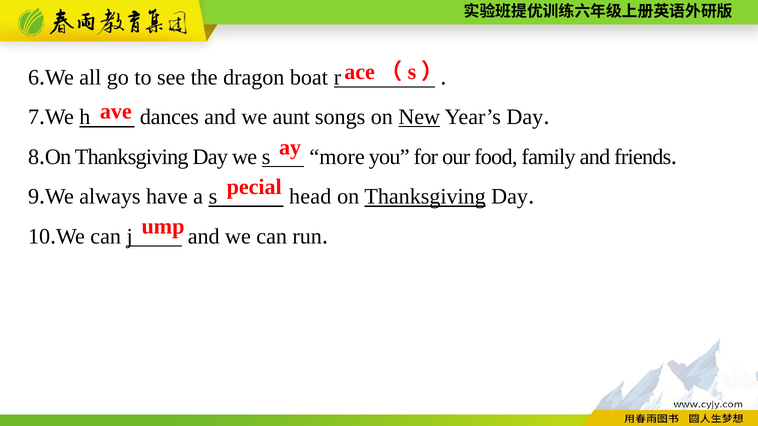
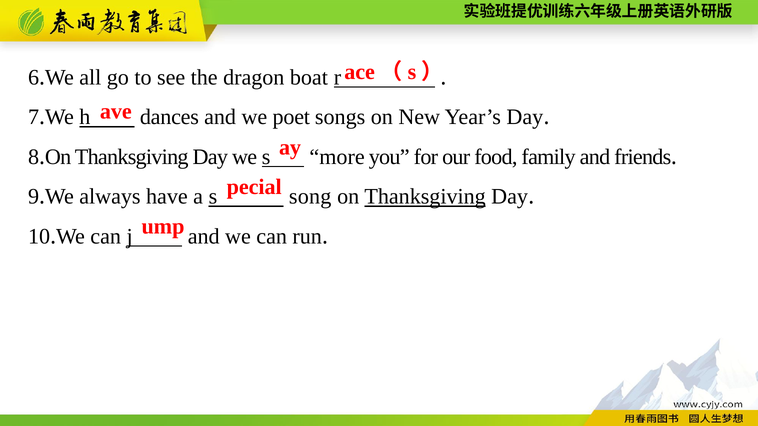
aunt: aunt -> poet (291, 117)
New underline: present -> none (419, 117)
head: head -> song (310, 197)
